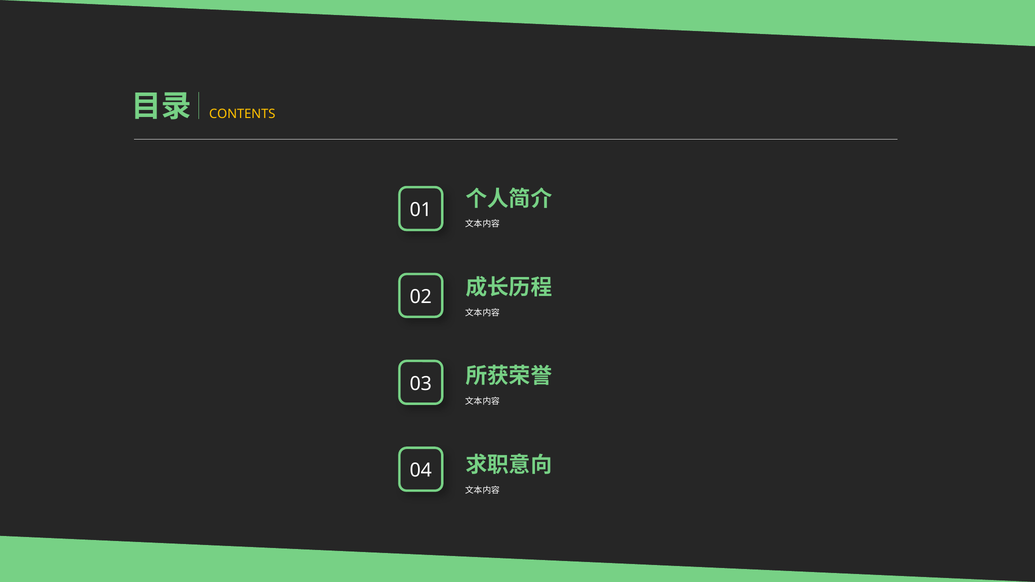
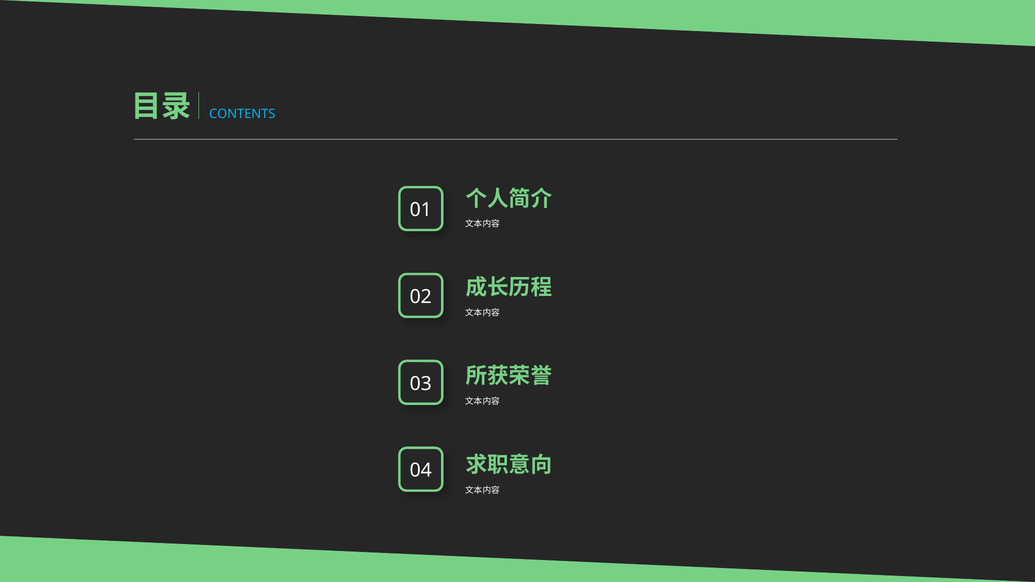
CONTENTS colour: yellow -> light blue (242, 114)
